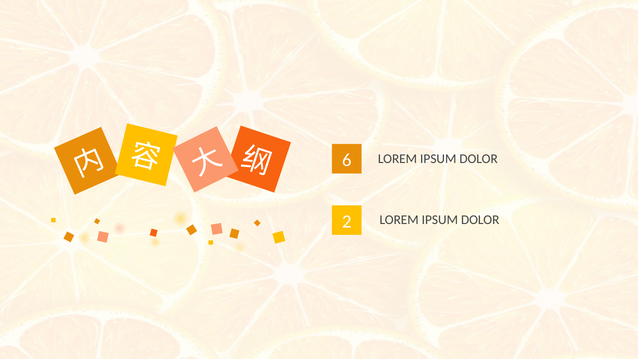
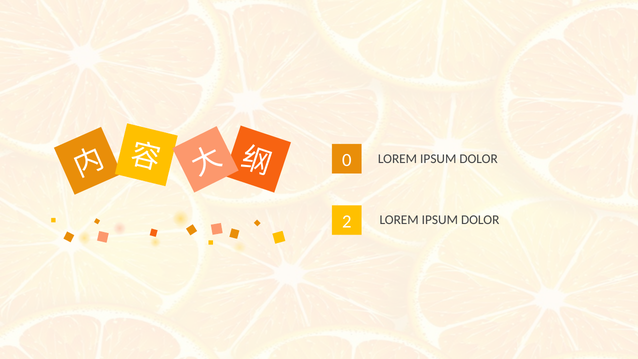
6: 6 -> 0 (347, 160)
